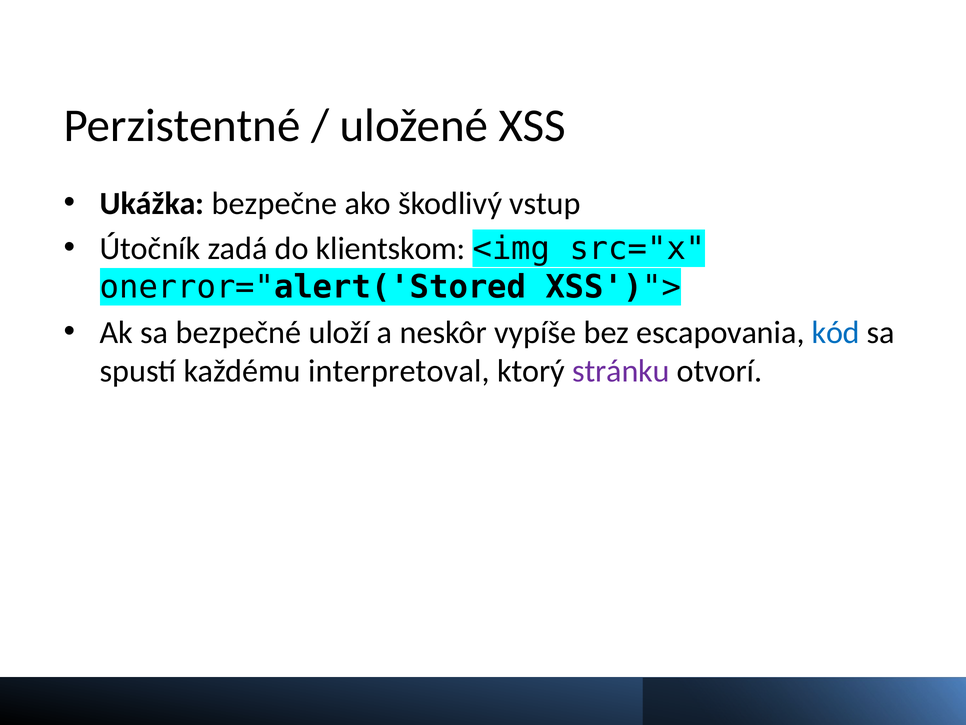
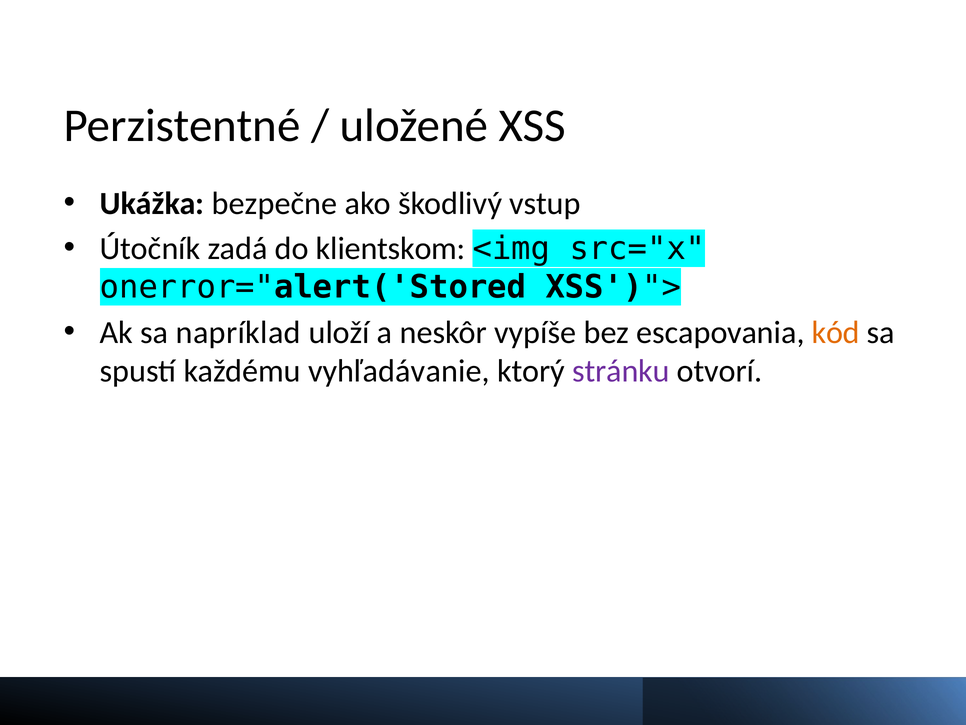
bezpečné: bezpečné -> napríklad (238, 332)
kód colour: blue -> orange (836, 332)
interpretoval: interpretoval -> vyhľadávanie (399, 371)
